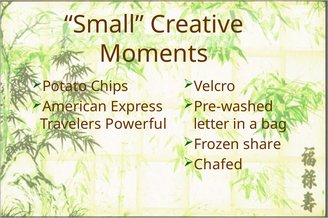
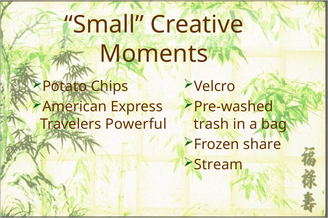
letter: letter -> trash (211, 124)
Chafed: Chafed -> Stream (218, 164)
